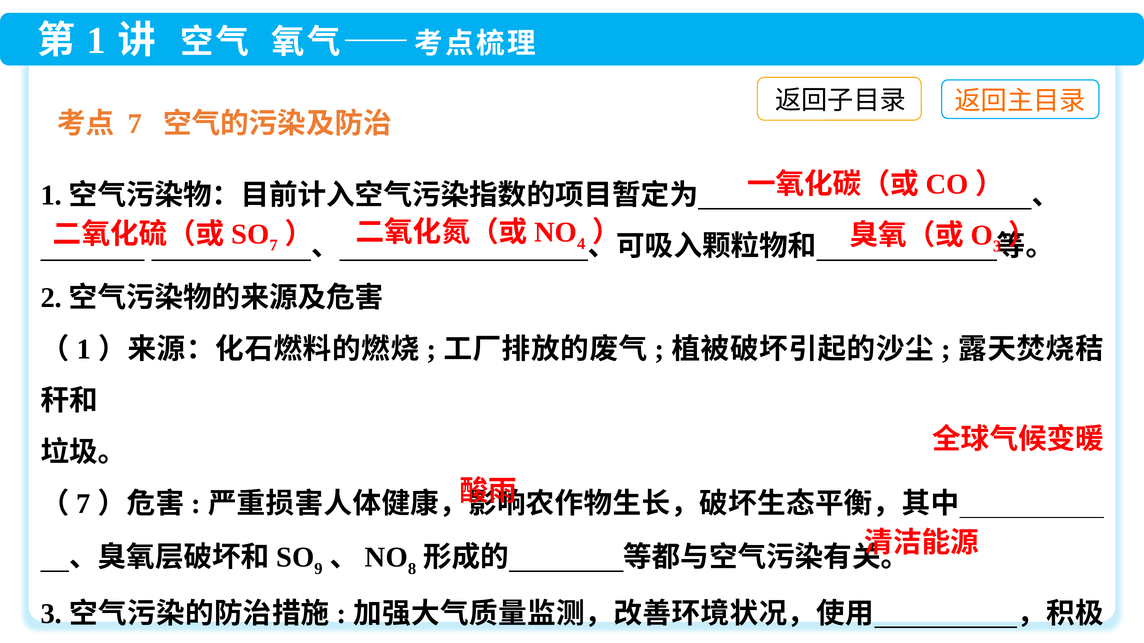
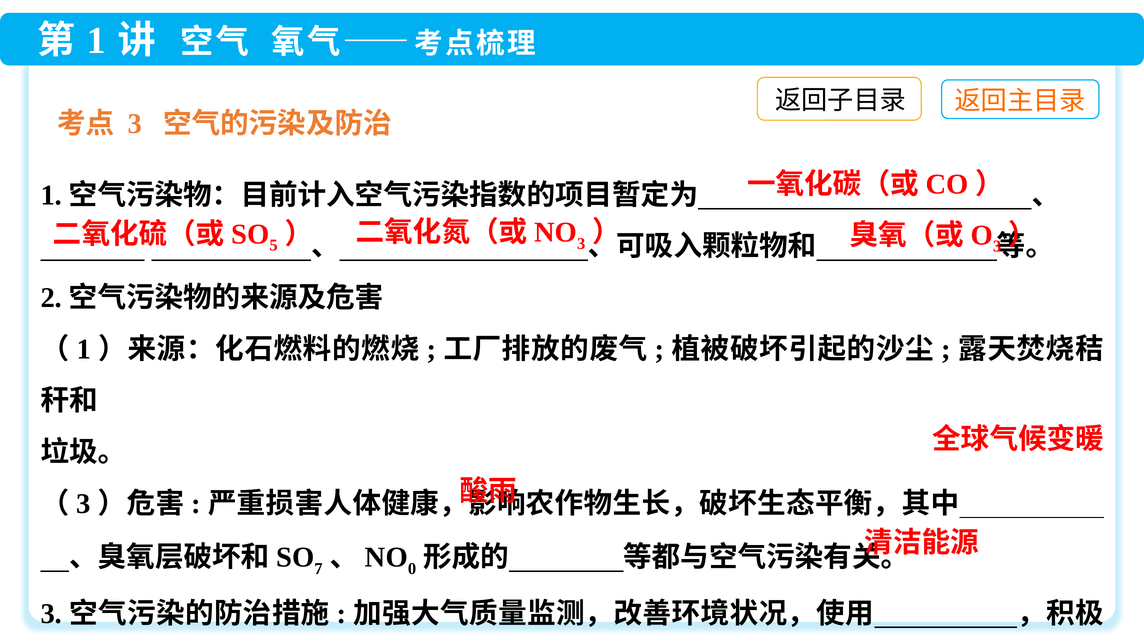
7: 7 -> 3 (135, 124)
7: 7 -> 5 (274, 245)
4: 4 -> 3 (581, 244)
7: 7 -> 3 (84, 504)
9: 9 -> 7 (318, 569)
8: 8 -> 0 (412, 569)
